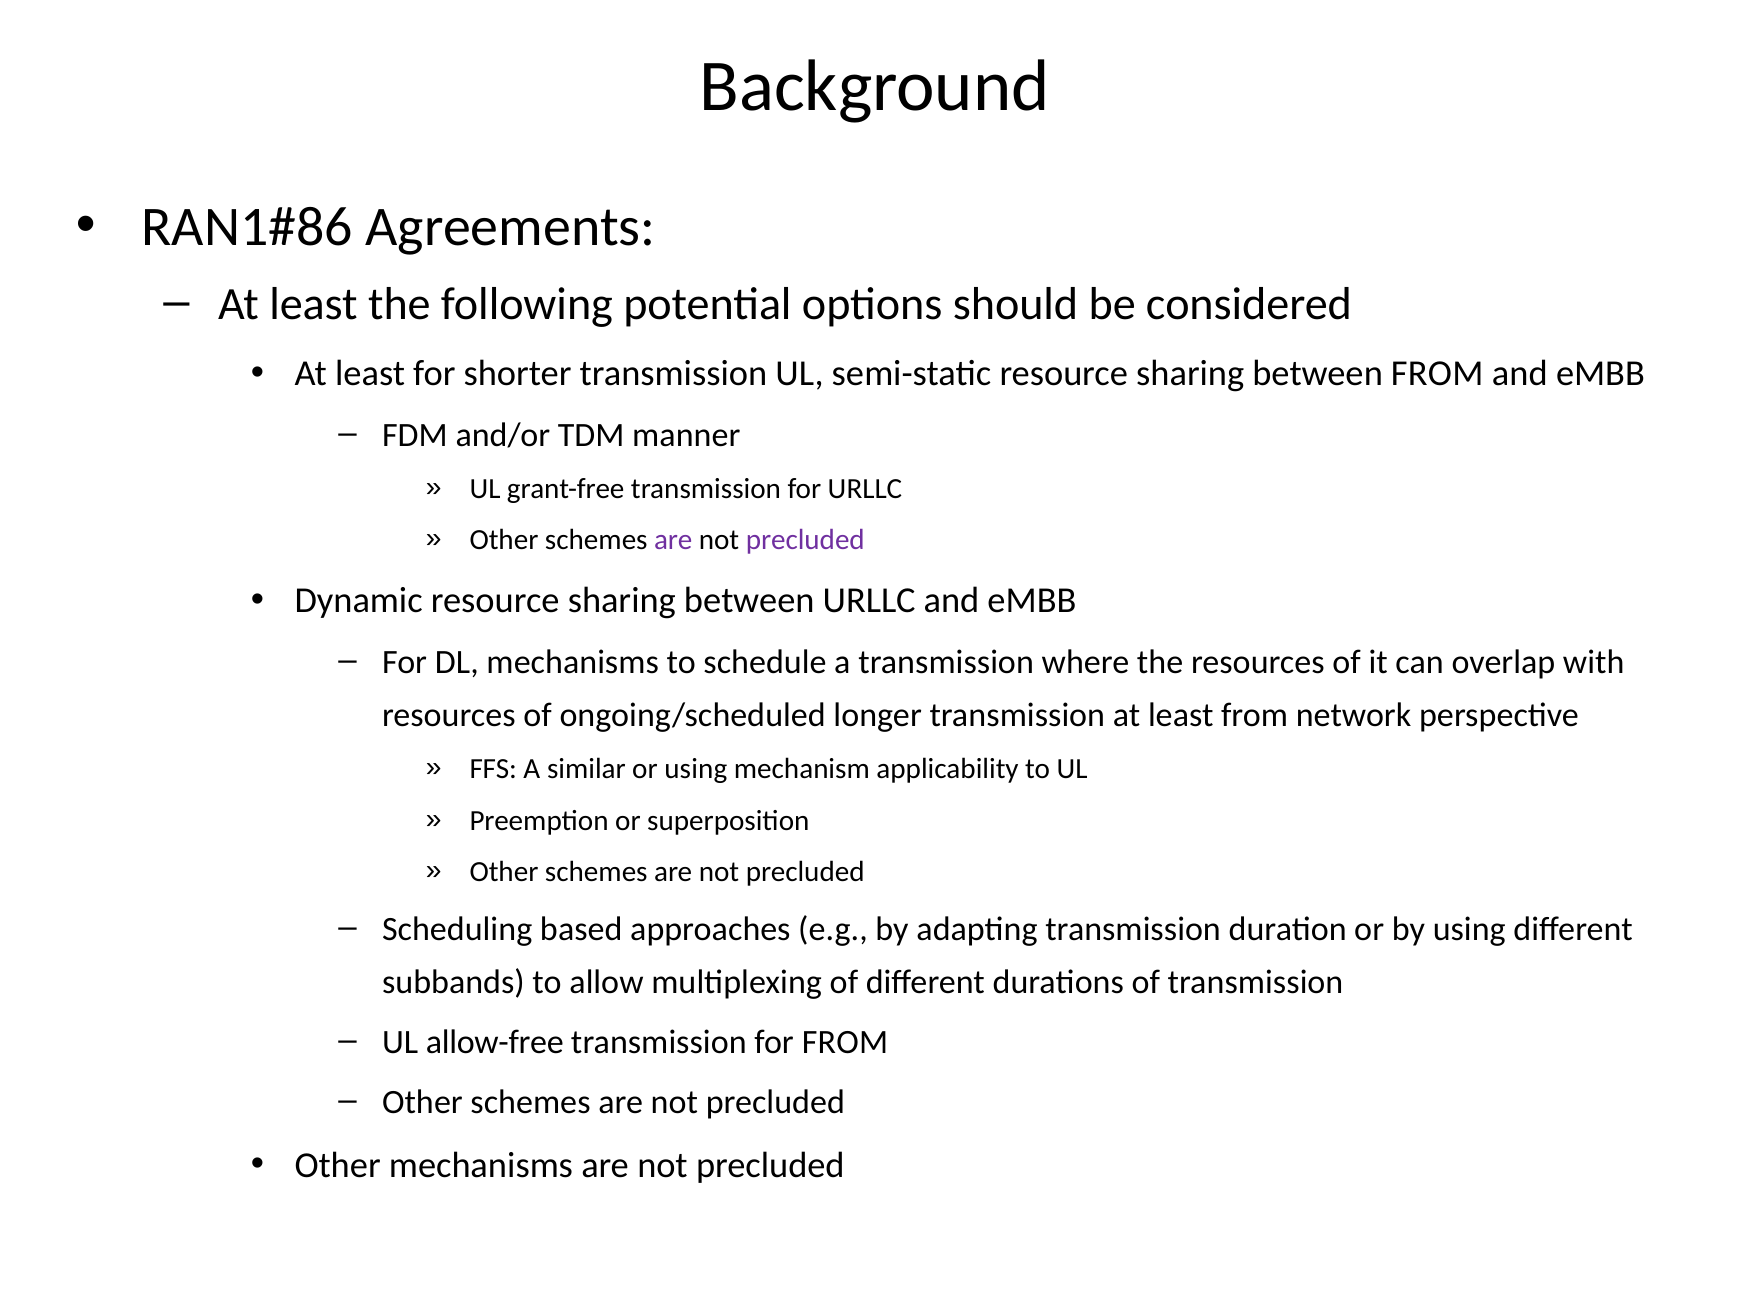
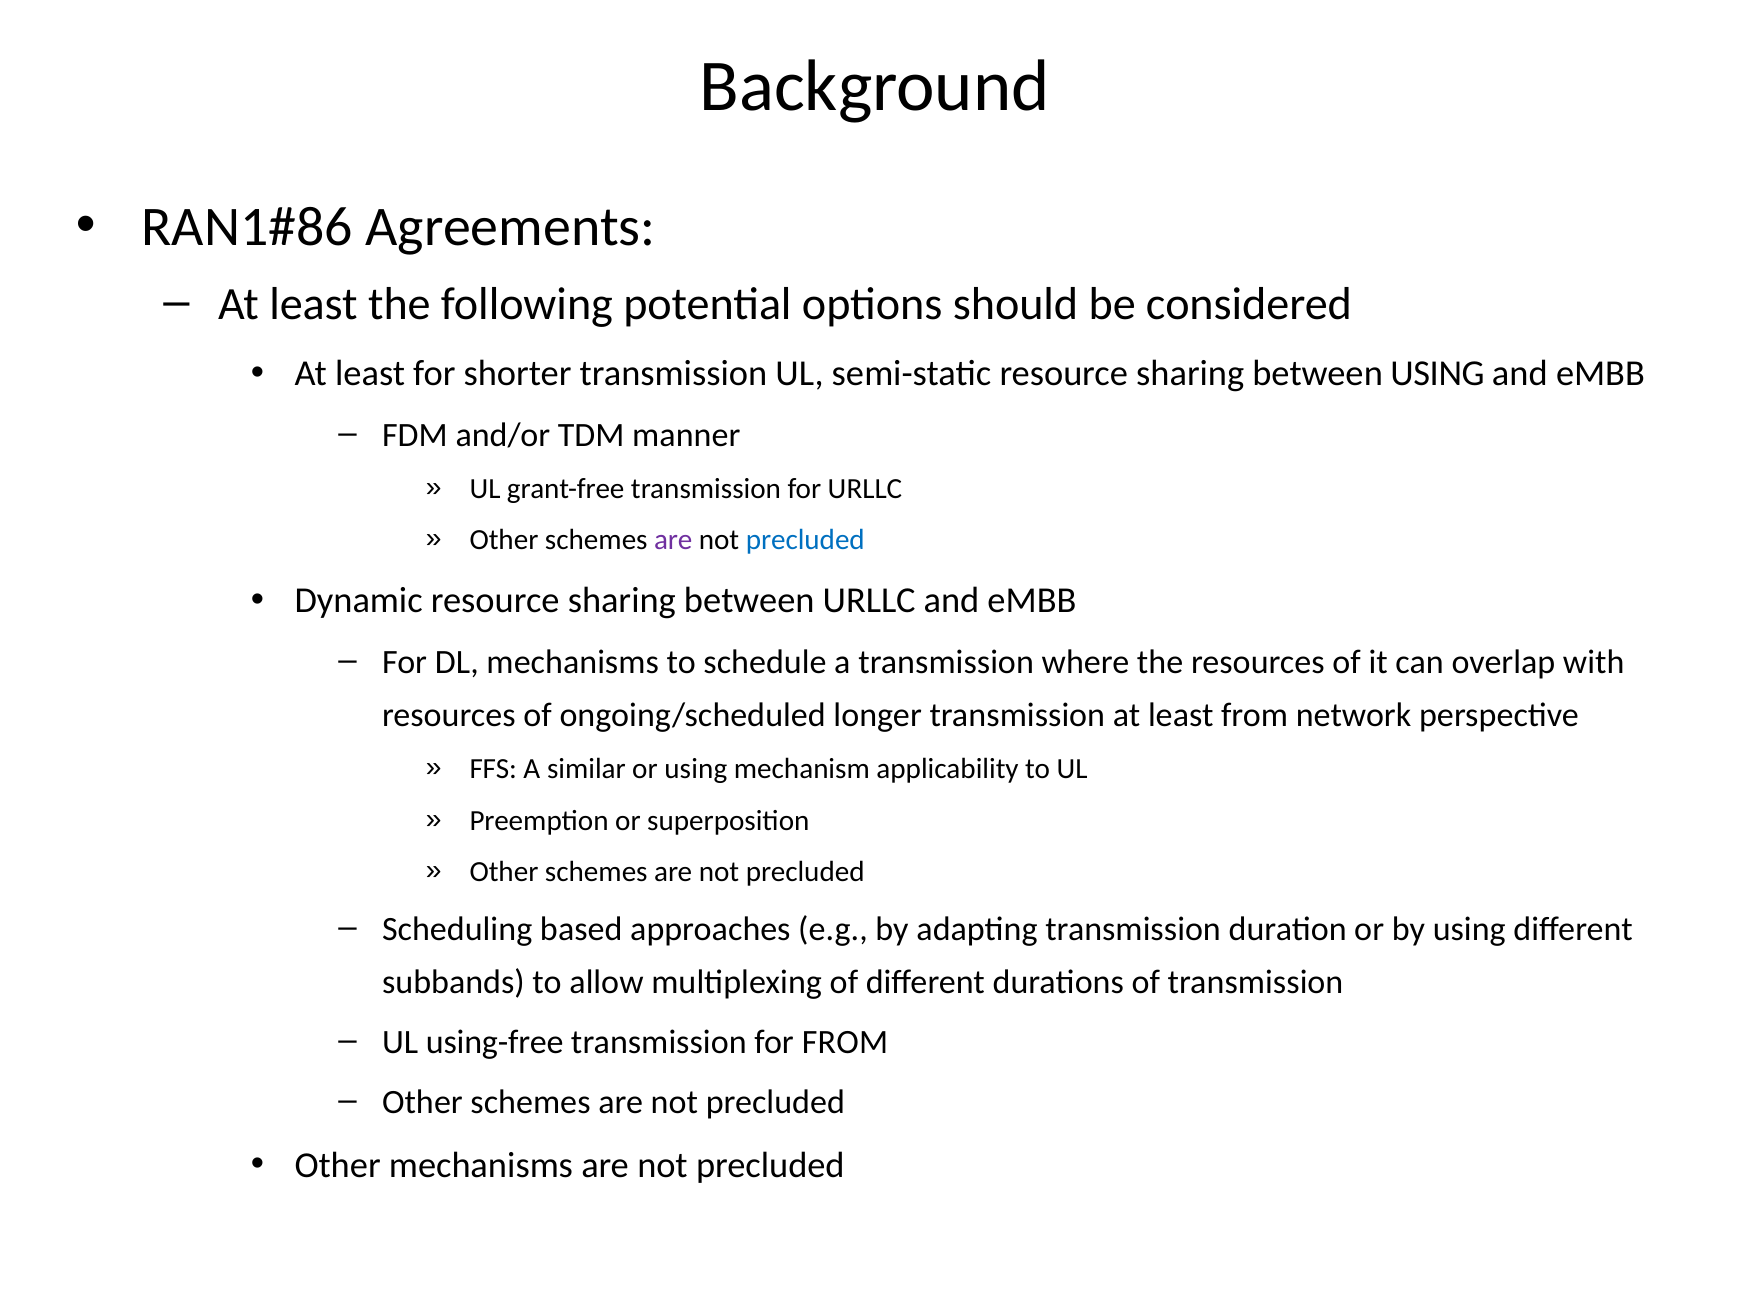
between FROM: FROM -> USING (1438, 374)
precluded colour: purple -> blue (805, 540)
allow-free: allow-free -> using-free (495, 1042)
